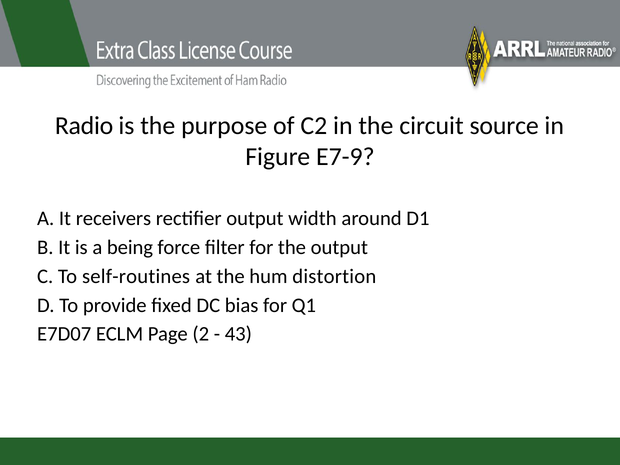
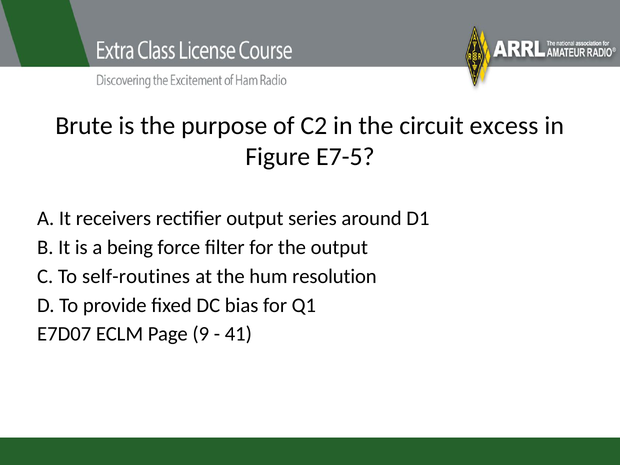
Radio: Radio -> Brute (84, 126)
source: source -> excess (504, 126)
E7-9: E7-9 -> E7-5 (345, 157)
width: width -> series (312, 218)
distortion: distortion -> resolution (334, 276)
2: 2 -> 9 (201, 334)
43: 43 -> 41 (238, 334)
